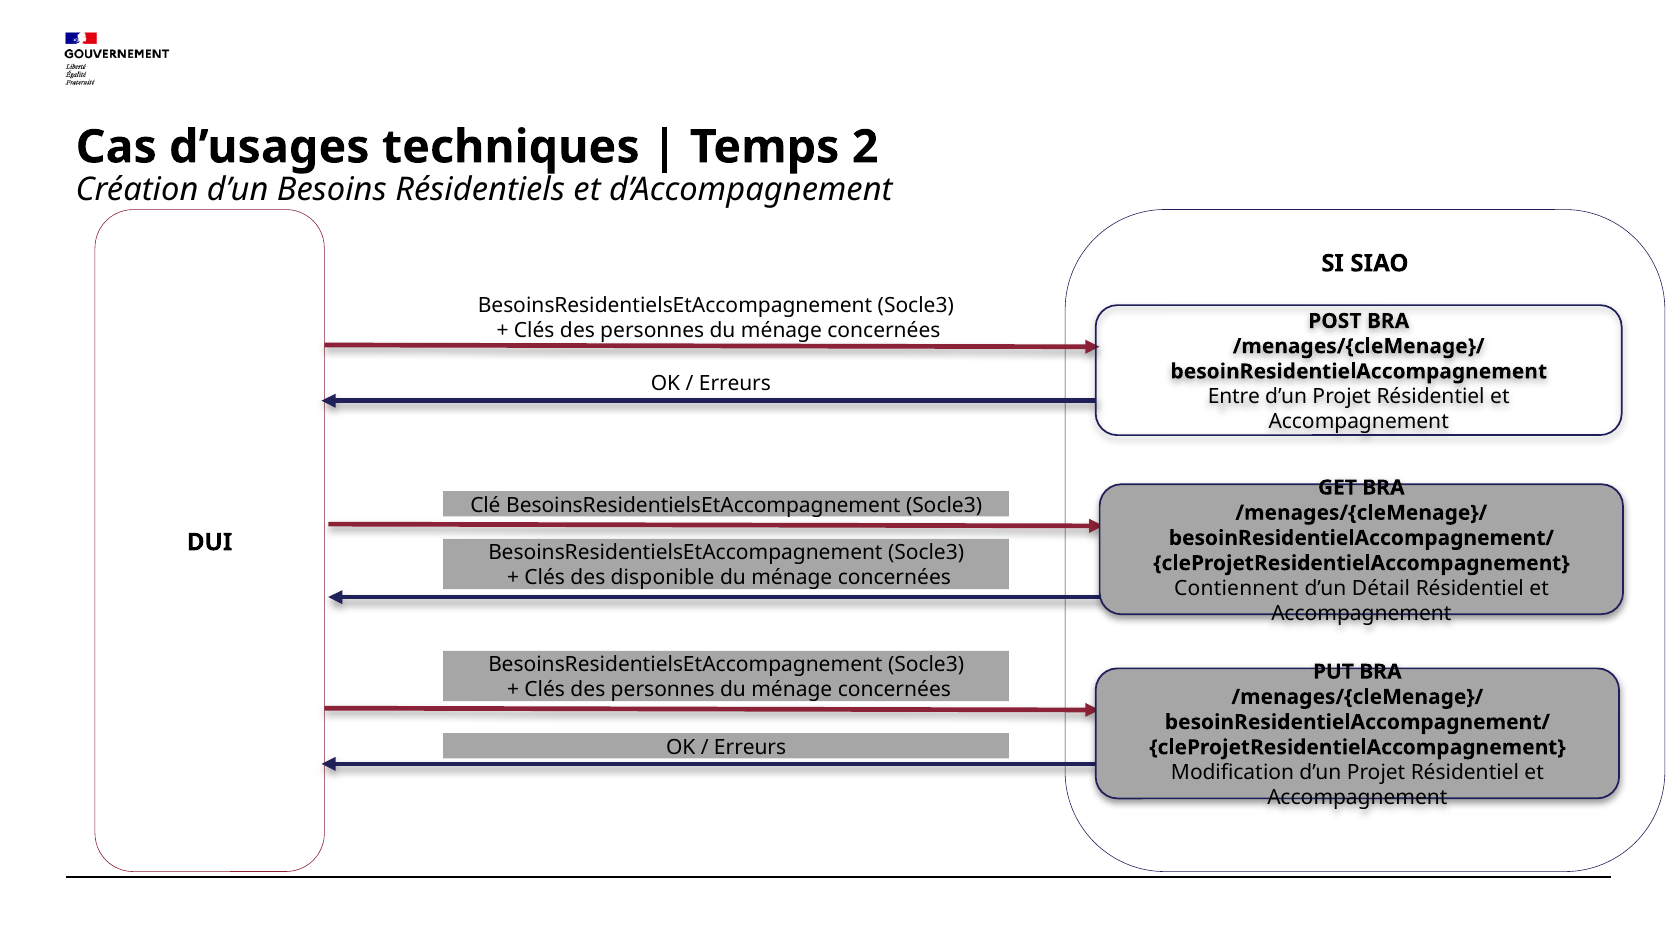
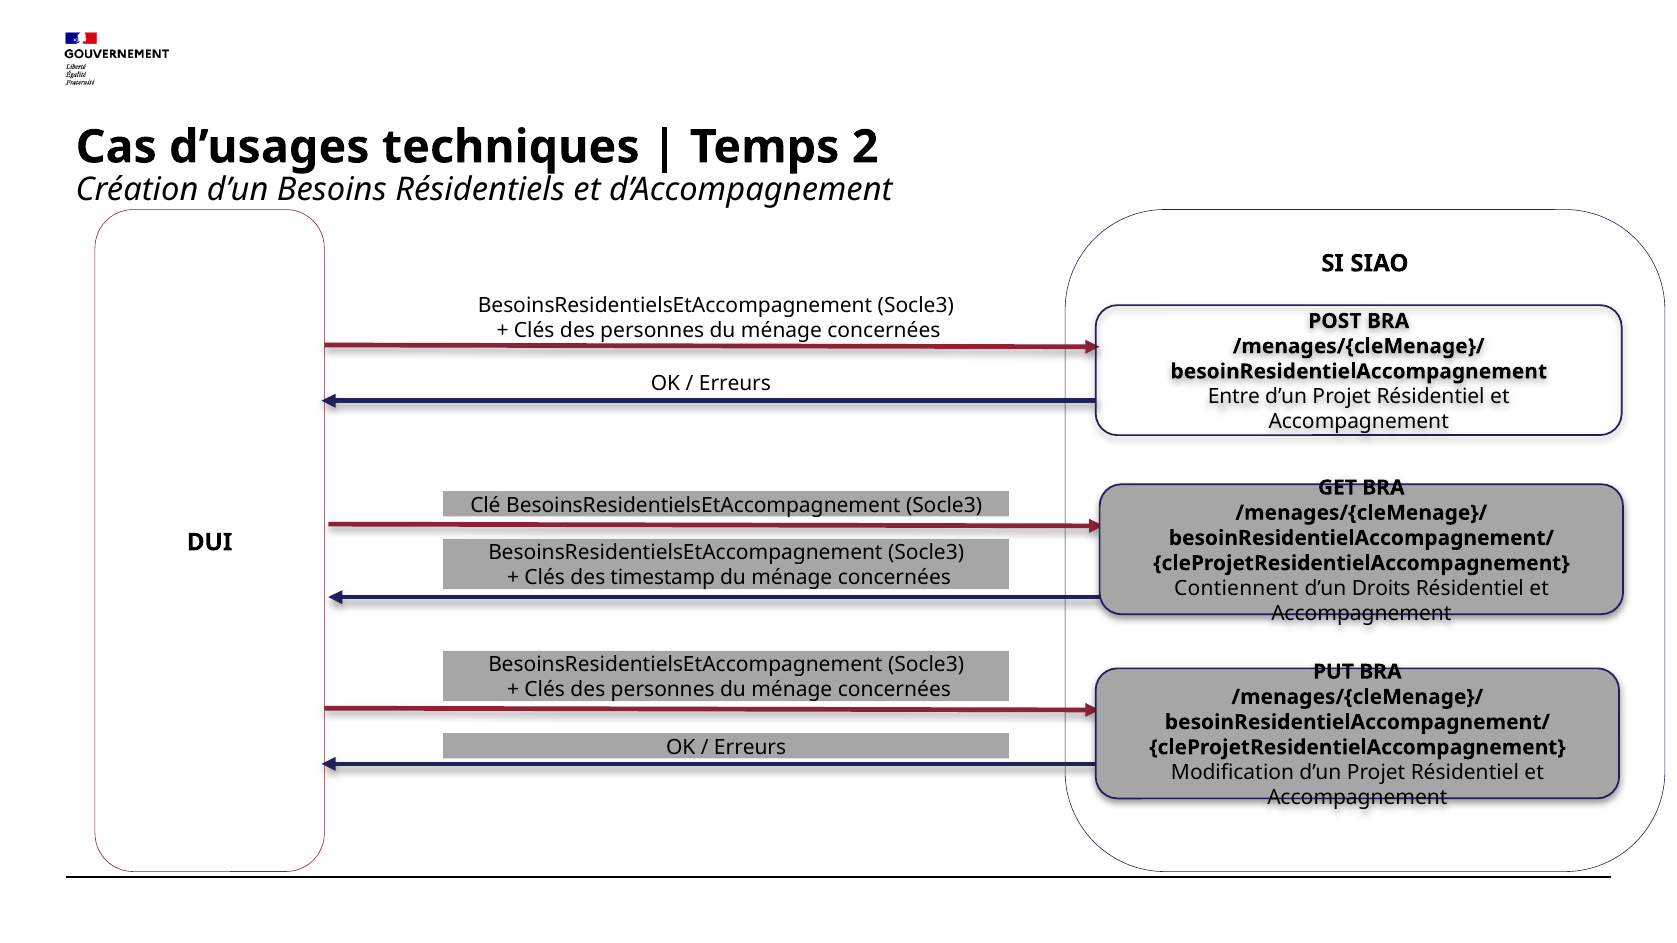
disponible: disponible -> timestamp (663, 578)
Détail: Détail -> Droits (1381, 589)
